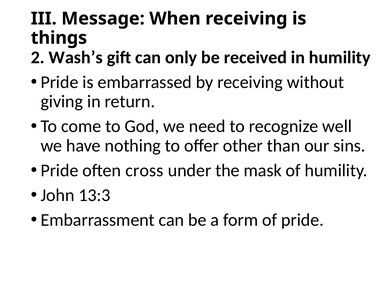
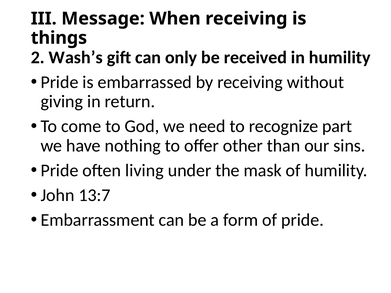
well: well -> part (337, 126)
cross: cross -> living (144, 171)
13:3: 13:3 -> 13:7 (95, 195)
